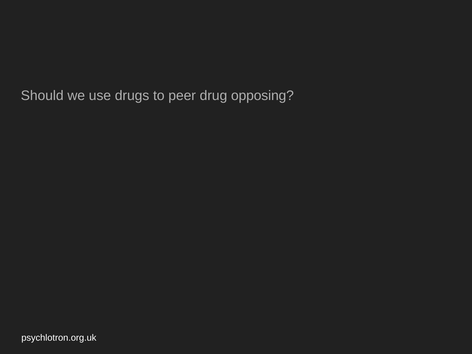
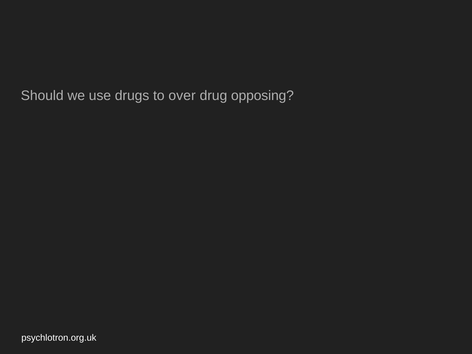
peer: peer -> over (182, 96)
